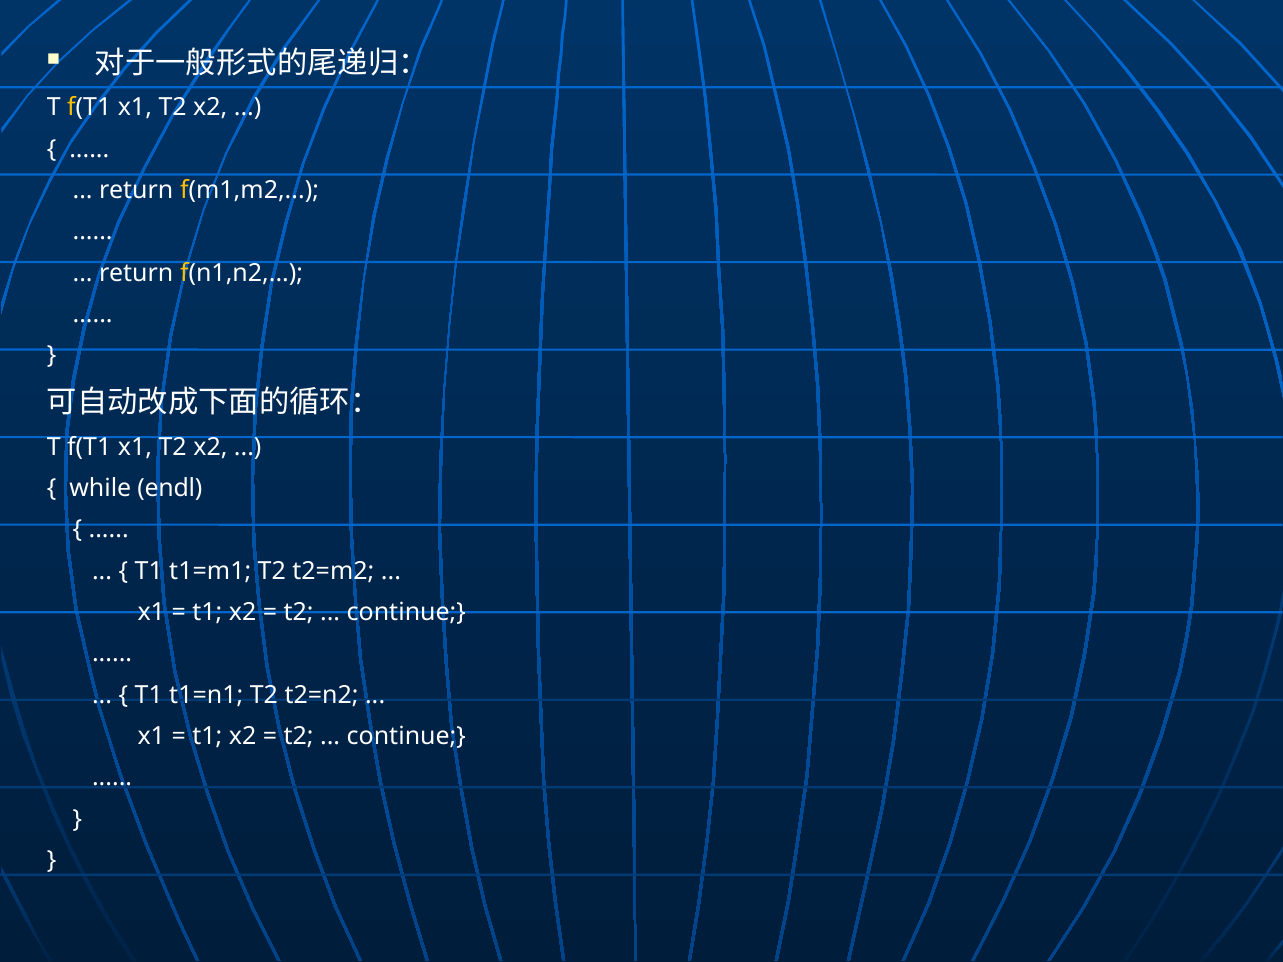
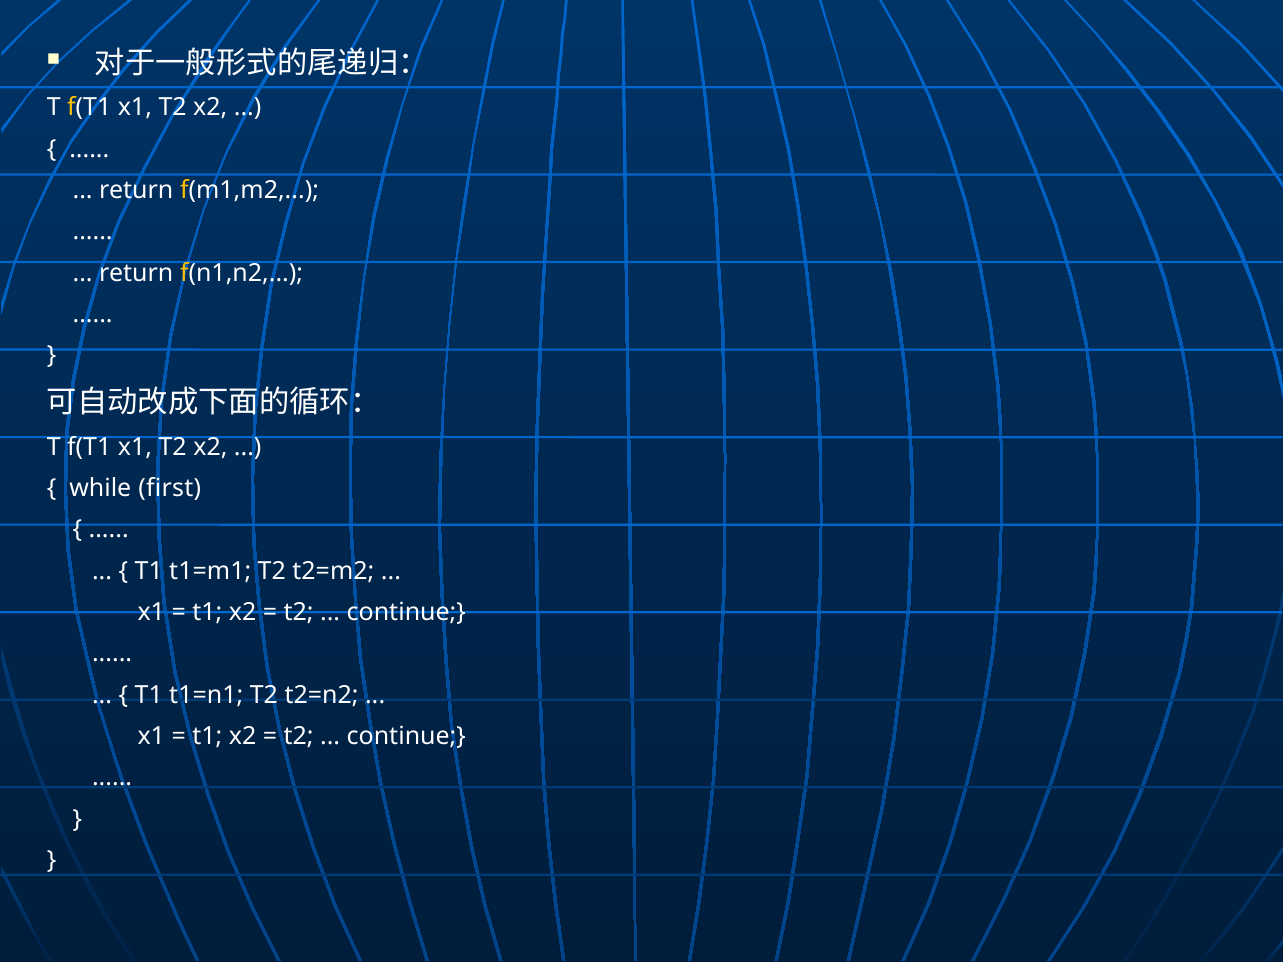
endl: endl -> first (170, 488)
